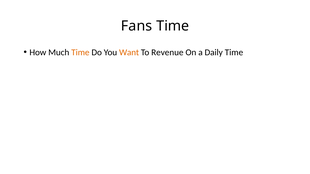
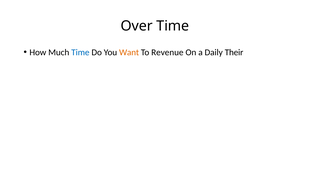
Fans: Fans -> Over (137, 26)
Time colour: orange -> blue (80, 52)
Daily Time: Time -> Their (234, 52)
